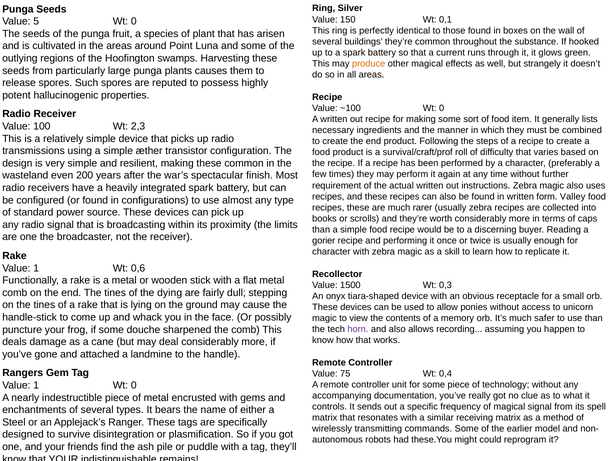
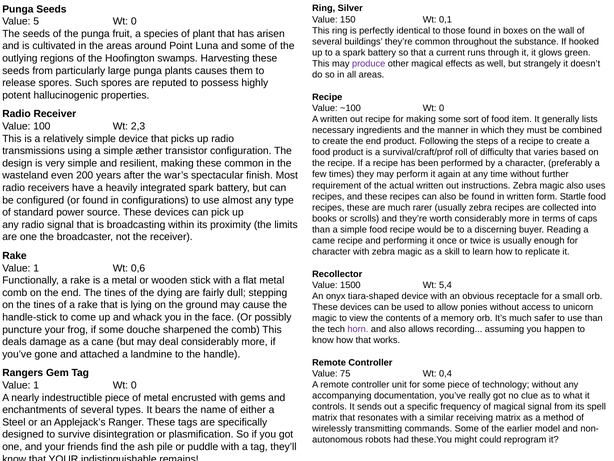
produce colour: orange -> purple (369, 64)
Valley: Valley -> Startle (573, 196)
gorier: gorier -> came (324, 241)
0,3: 0,3 -> 5,4 (445, 285)
